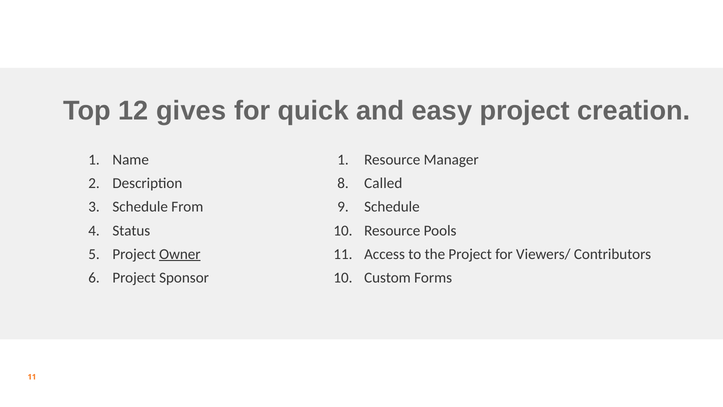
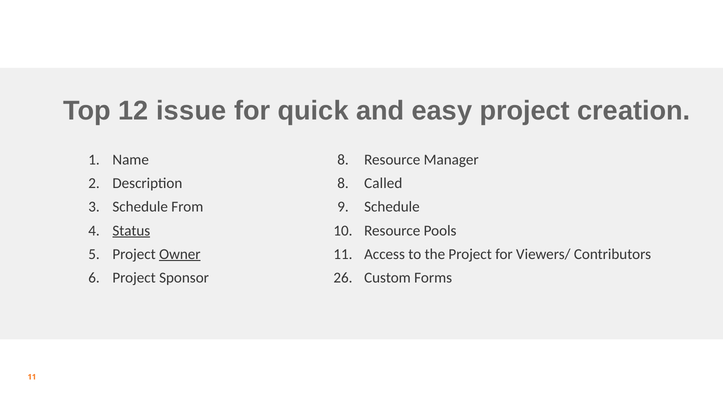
gives: gives -> issue (191, 111)
Name 1: 1 -> 8 (343, 160)
Status underline: none -> present (131, 230)
Sponsor 10: 10 -> 26 (343, 277)
